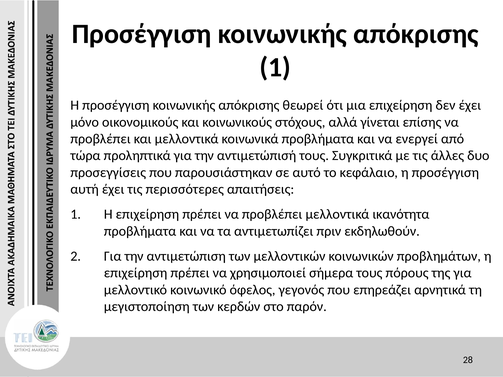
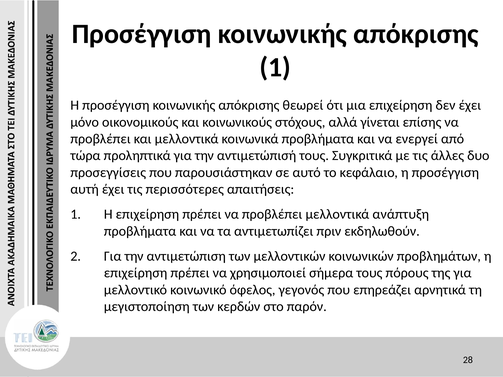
ικανότητα: ικανότητα -> ανάπτυξη (401, 214)
